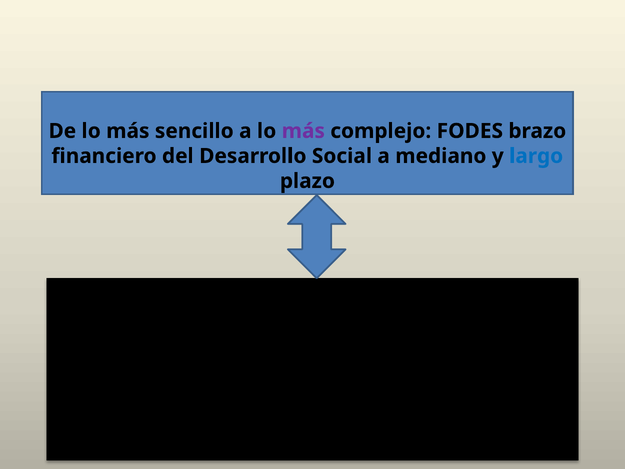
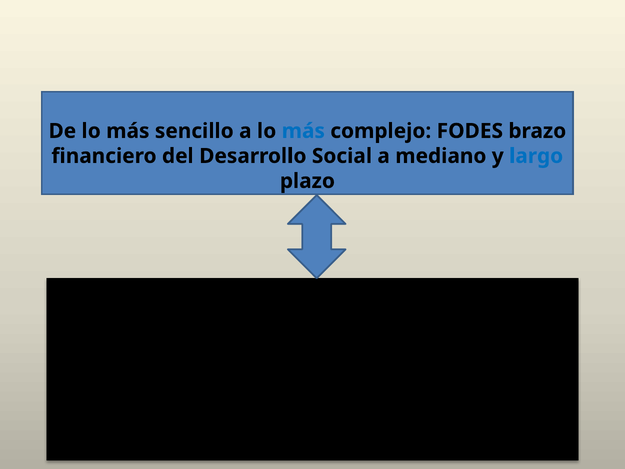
más colour: purple -> blue (303, 131)
